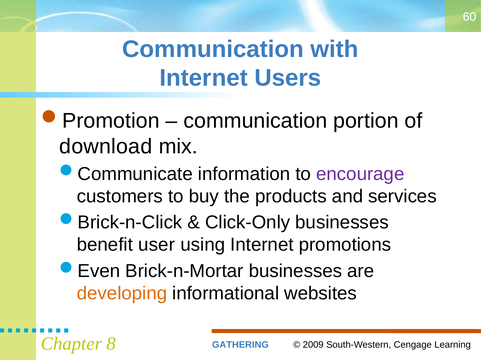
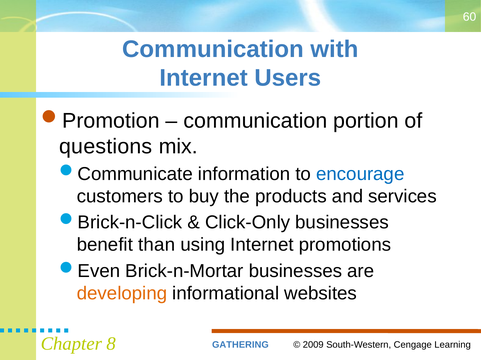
download: download -> questions (106, 147)
encourage colour: purple -> blue (360, 174)
user: user -> than (157, 245)
